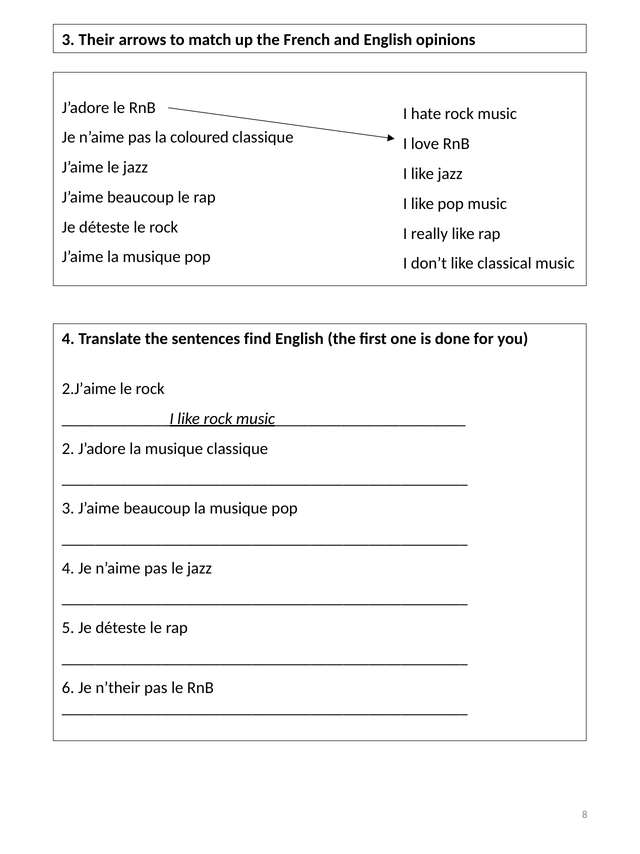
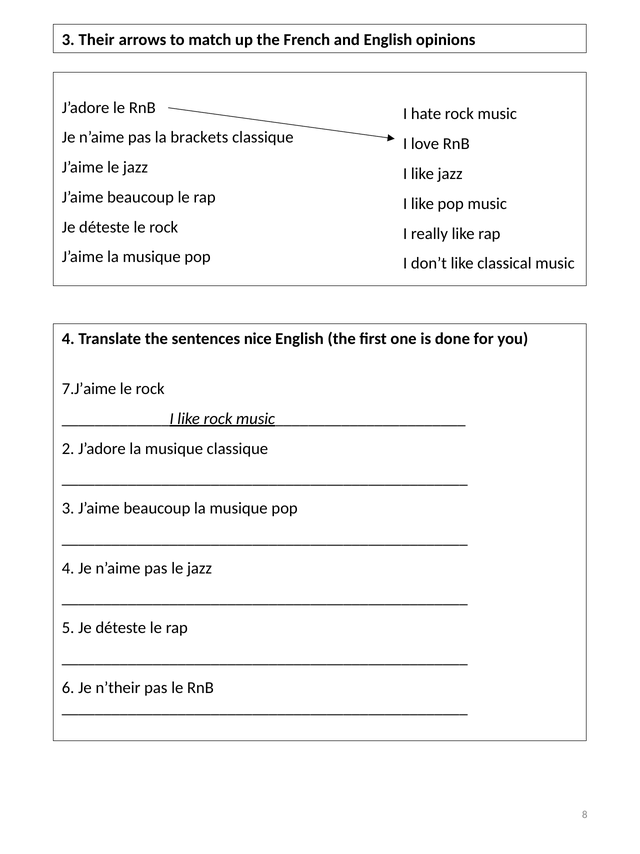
coloured: coloured -> brackets (199, 137)
find: find -> nice (258, 339)
2.J’aime: 2.J’aime -> 7.J’aime (89, 388)
